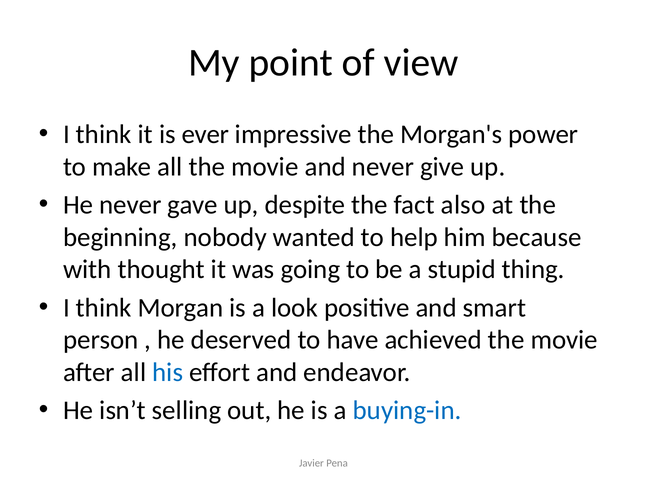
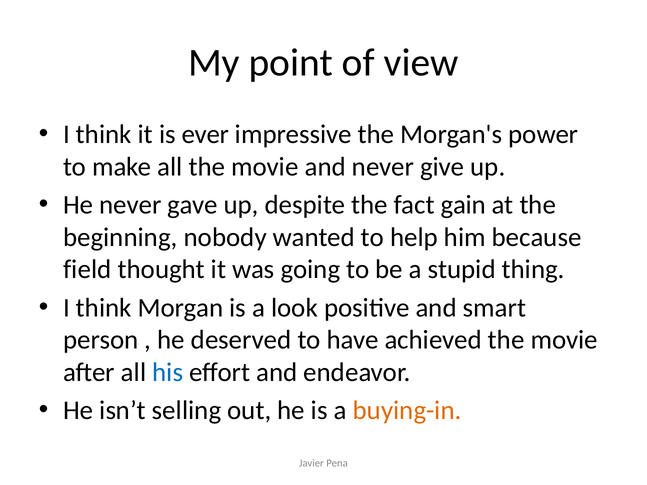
also: also -> gain (463, 205)
with: with -> field (87, 270)
buying-in colour: blue -> orange (407, 411)
